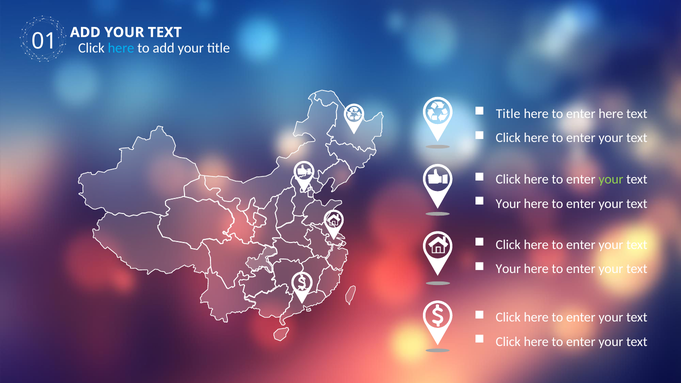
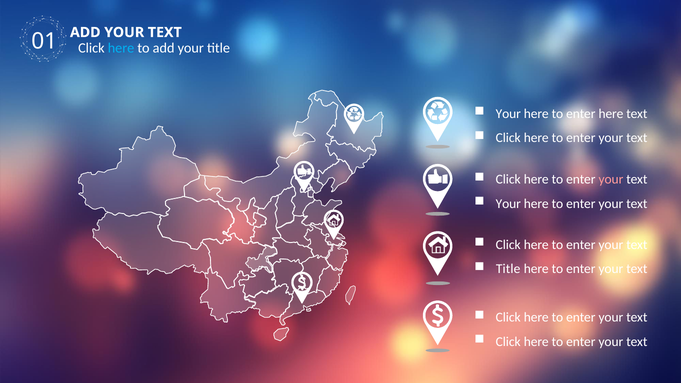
Title: Title -> Your (508, 114)
your colour: light green -> pink (611, 179)
Your: Your -> Title (508, 269)
